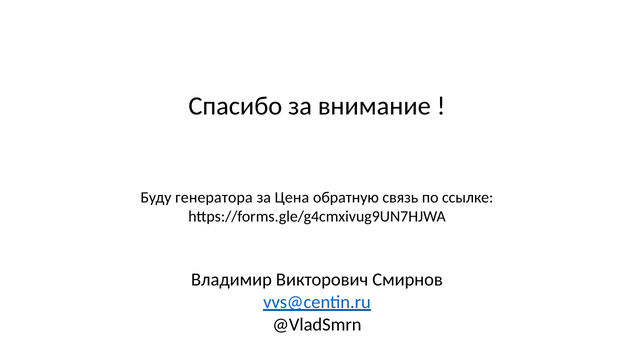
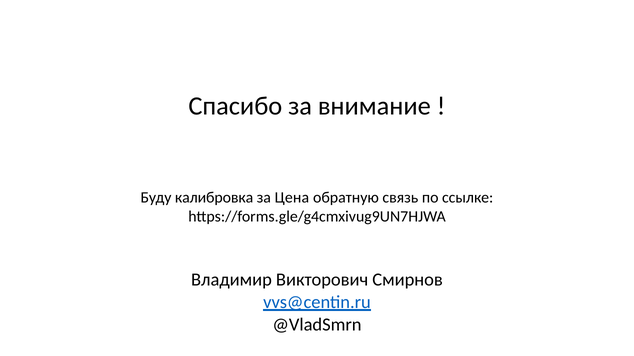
генератора: генератора -> калибровка (214, 198)
